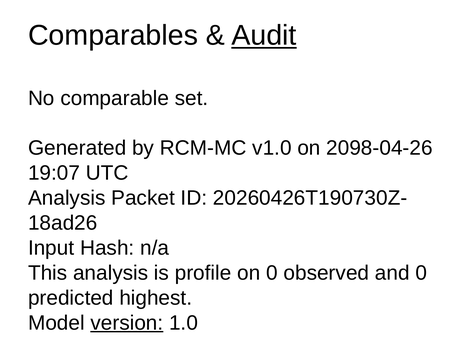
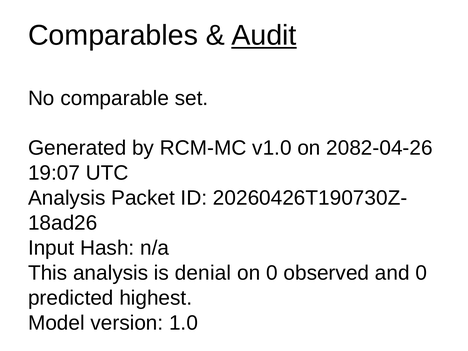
2098-04-26: 2098-04-26 -> 2082-04-26 (379, 148)
profile: profile -> denial (203, 273)
version underline: present -> none (127, 323)
